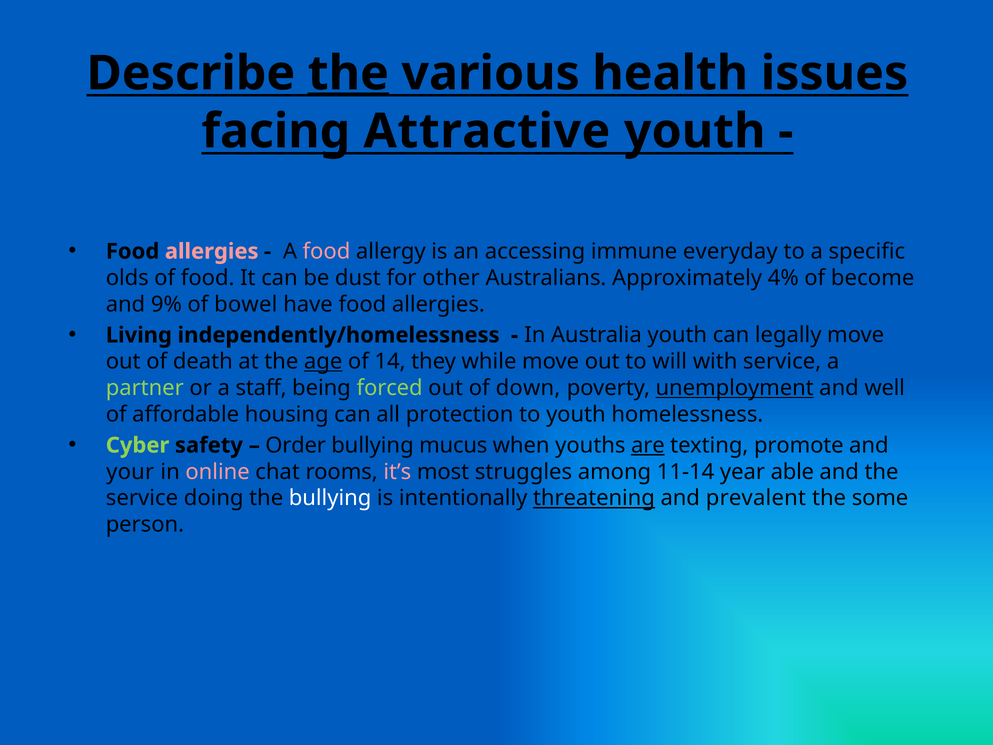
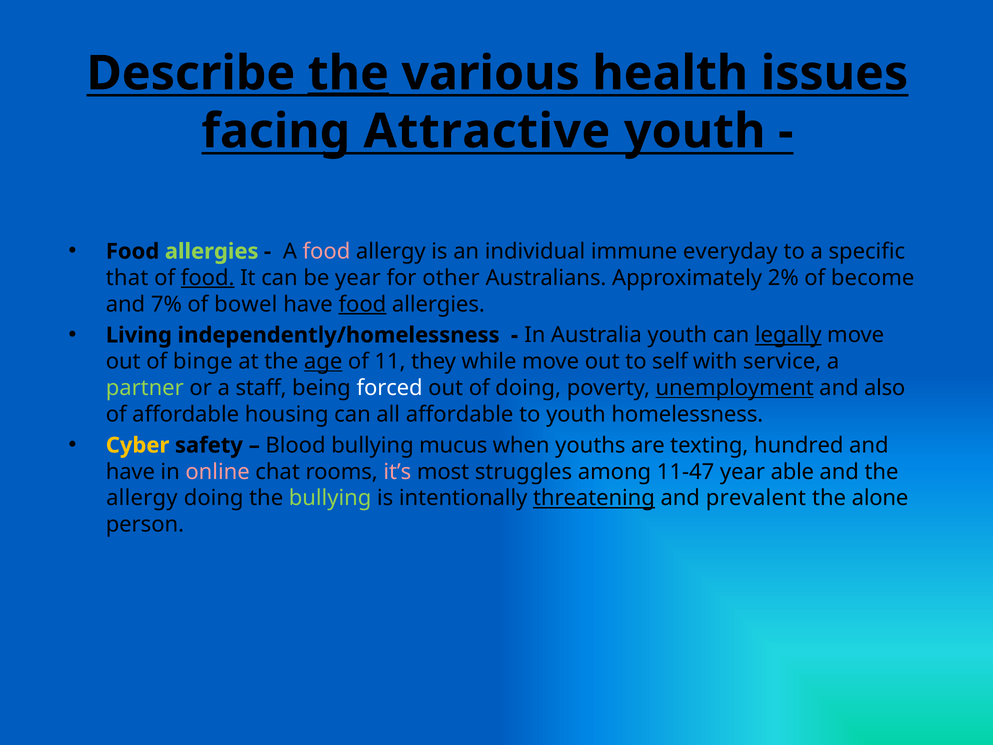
allergies colour: pink -> light green (212, 251)
accessing: accessing -> individual (535, 251)
olds: olds -> that (127, 278)
food underline: none -> present (208, 278)
be dust: dust -> year (358, 278)
4%: 4% -> 2% (783, 278)
9%: 9% -> 7% (166, 304)
food underline: none -> present (362, 304)
legally underline: none -> present (788, 335)
death: death -> binge (203, 361)
14: 14 -> 11 (390, 361)
will: will -> self (670, 361)
forced colour: light green -> white (390, 388)
of down: down -> doing (528, 388)
well: well -> also (885, 388)
all protection: protection -> affordable (460, 414)
Cyber colour: light green -> yellow (138, 445)
Order: Order -> Blood (296, 445)
are underline: present -> none (648, 445)
promote: promote -> hundred (799, 445)
your: your -> have (130, 472)
11-14: 11-14 -> 11-47 (686, 472)
service: service -> allergy (142, 498)
bullying colour: white -> light green (330, 498)
some: some -> alone (880, 498)
